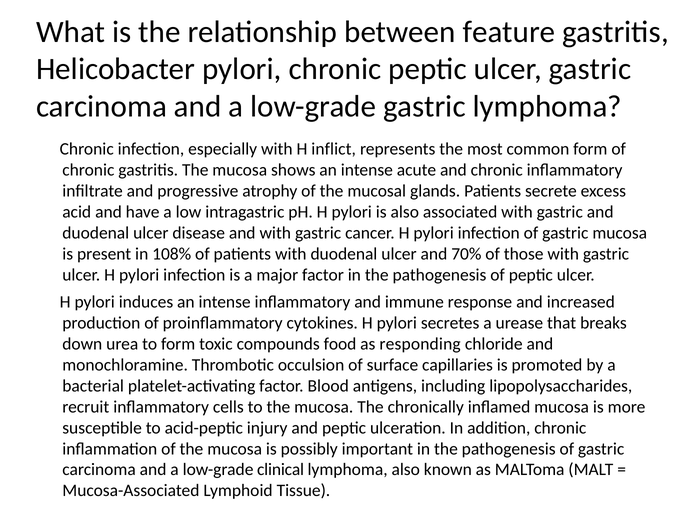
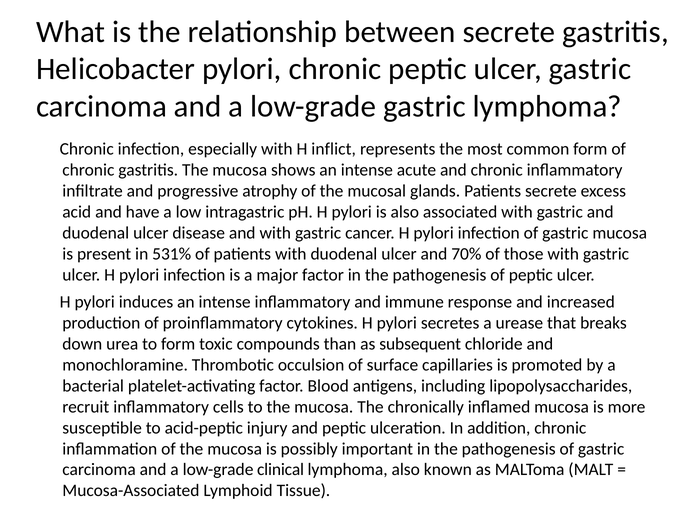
between feature: feature -> secrete (509, 32)
108%: 108% -> 531% (172, 254)
food: food -> than (340, 344)
responding: responding -> subsequent (420, 344)
